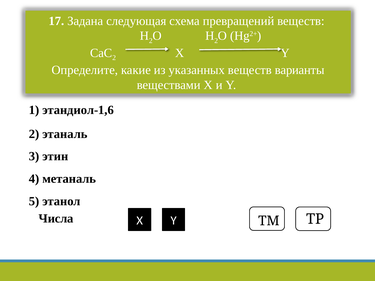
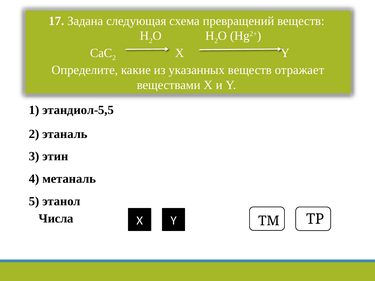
варианты: варианты -> отражает (300, 70)
этандиол-1,6: этандиол-1,6 -> этандиол-5,5 (78, 110)
